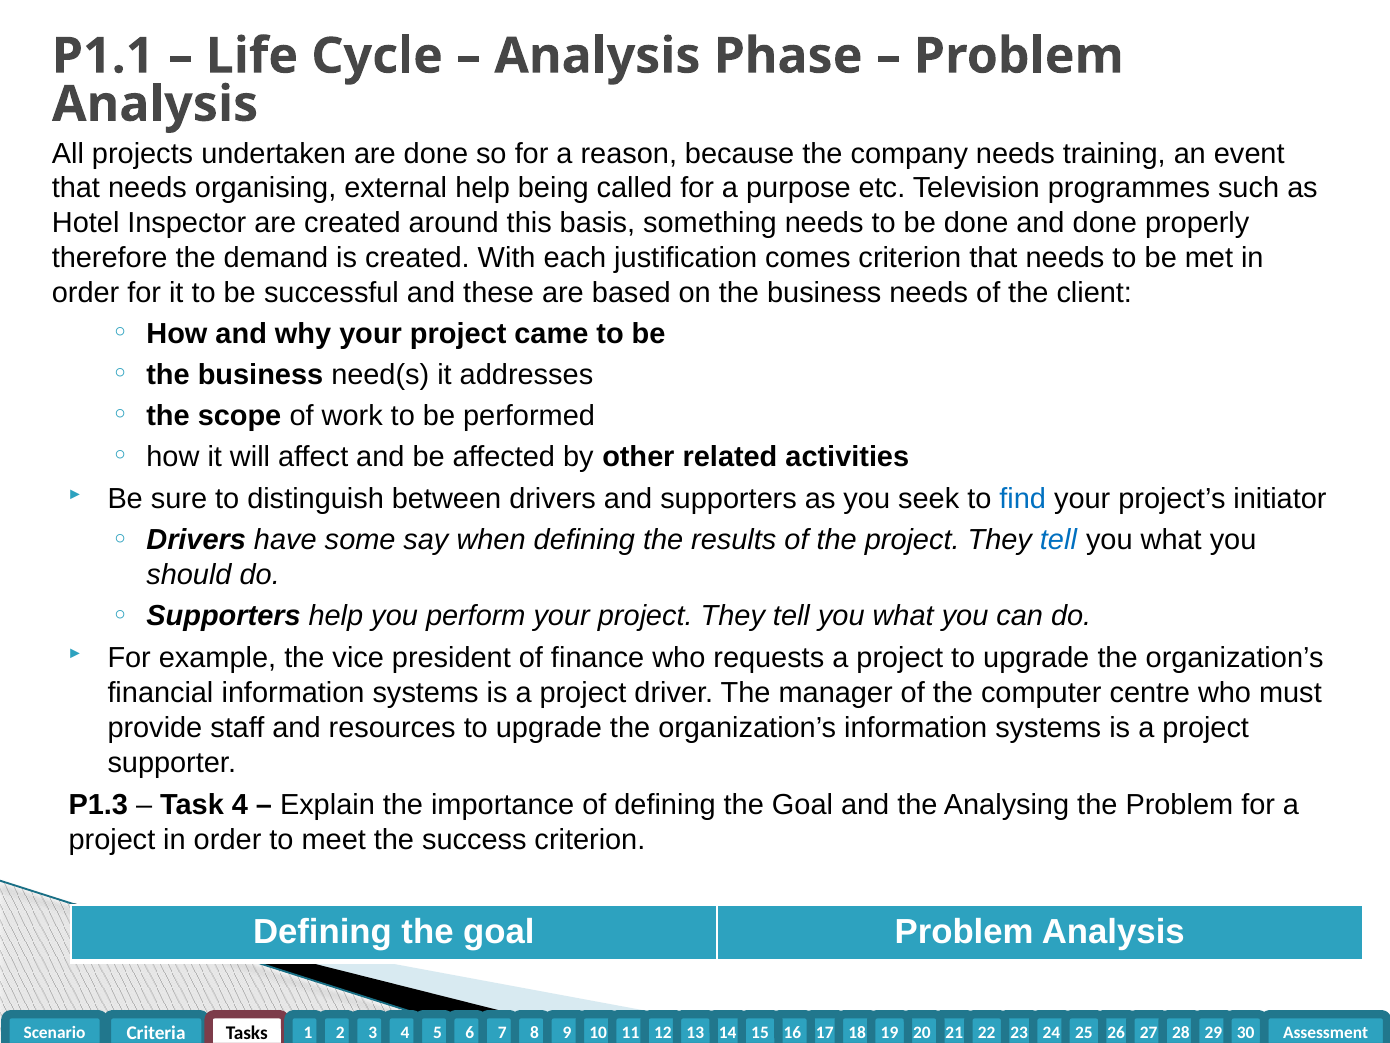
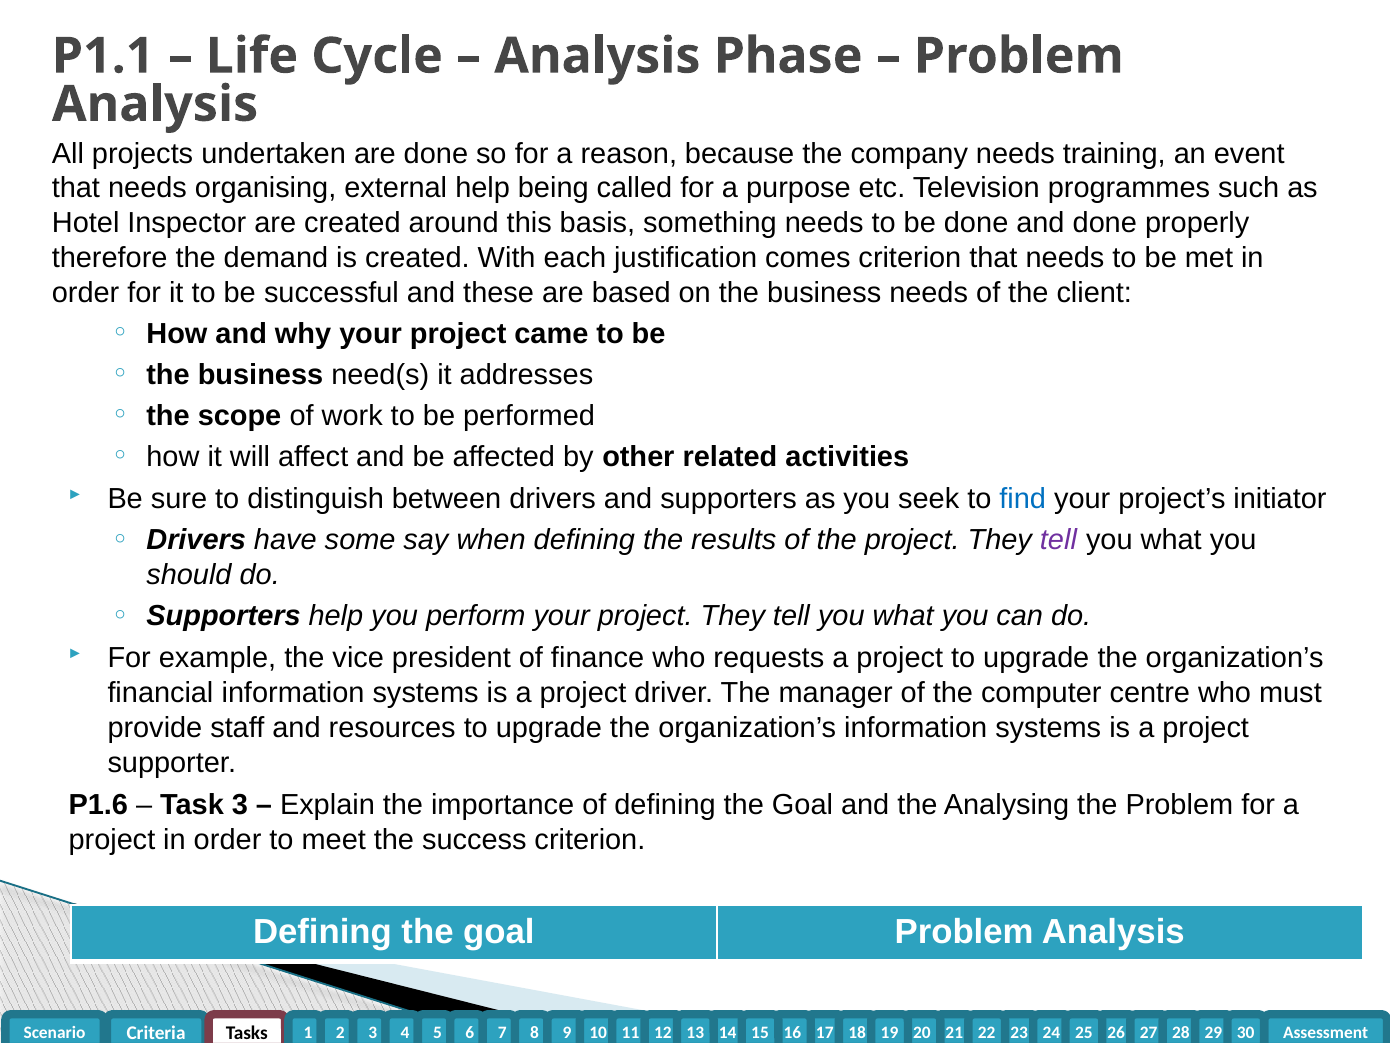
tell colour: blue -> purple (1058, 540)
P1.3: P1.3 -> P1.6 (98, 805)
Task 4: 4 -> 3 (240, 805)
